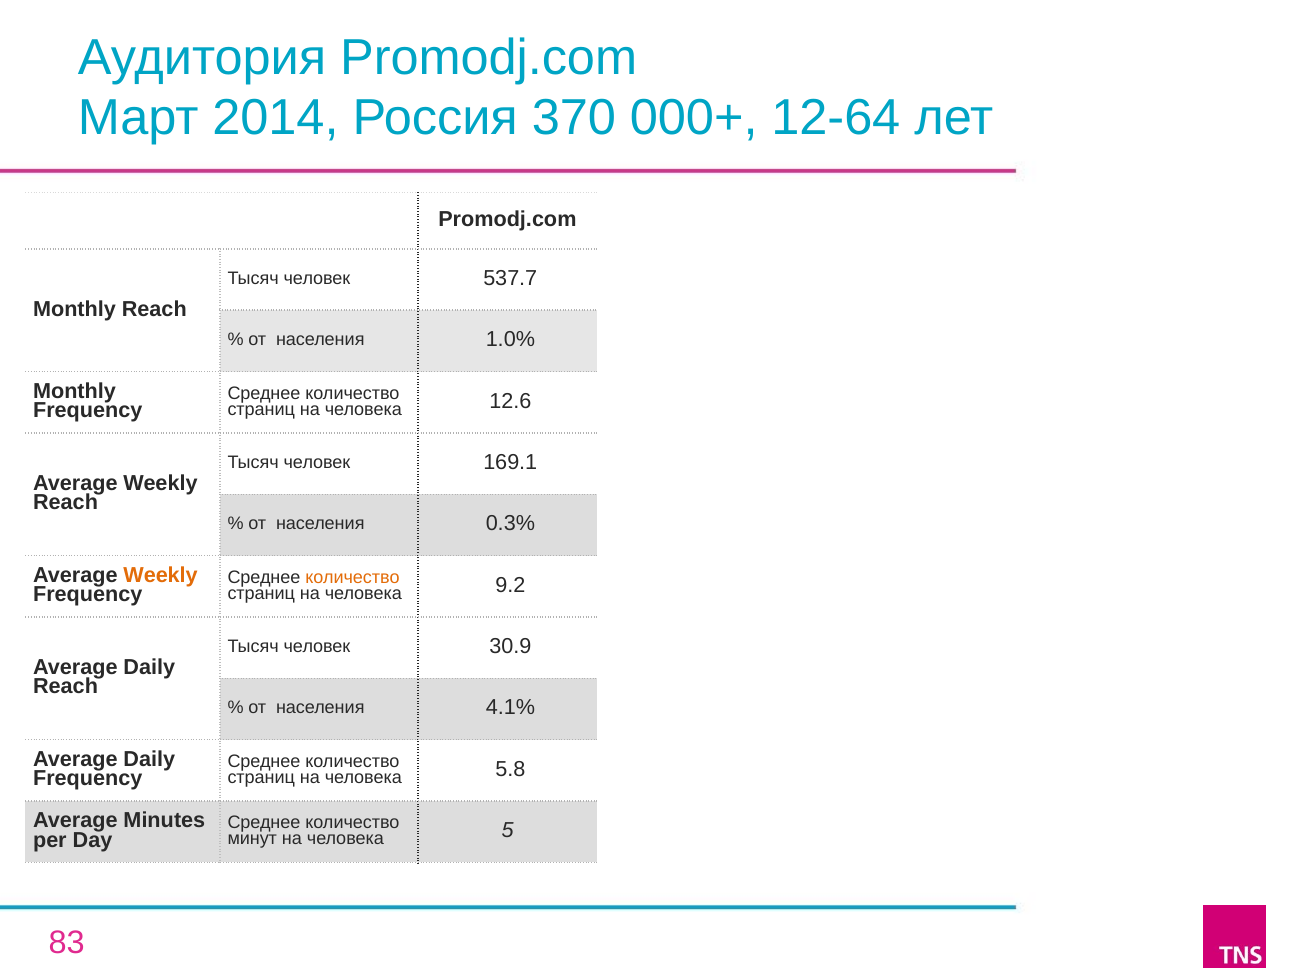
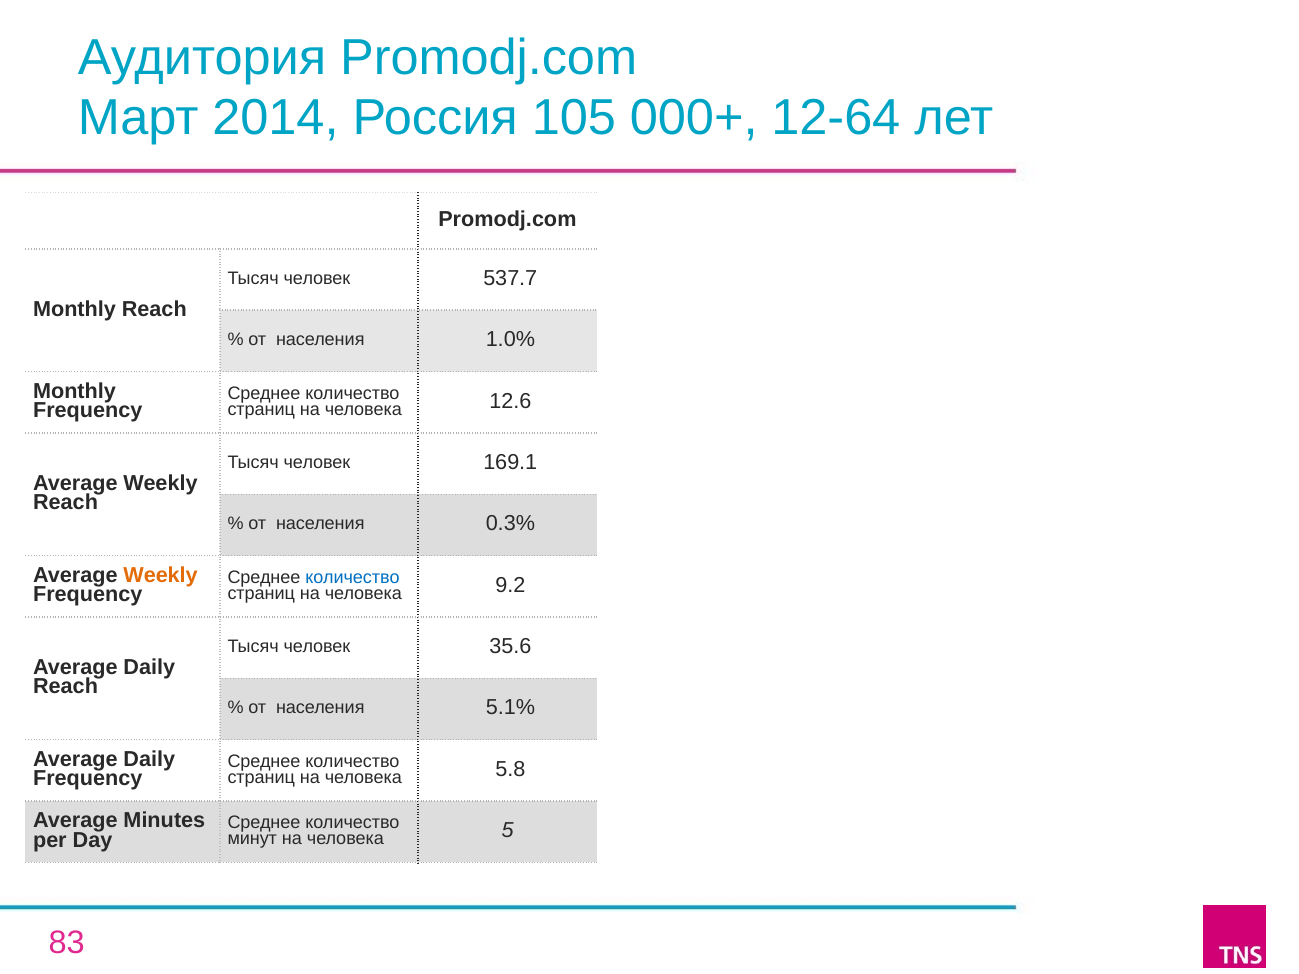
370: 370 -> 105 (574, 118)
количество colour: orange -> blue (353, 577)
30.9: 30.9 -> 35.6 (510, 647)
4.1%: 4.1% -> 5.1% (510, 708)
